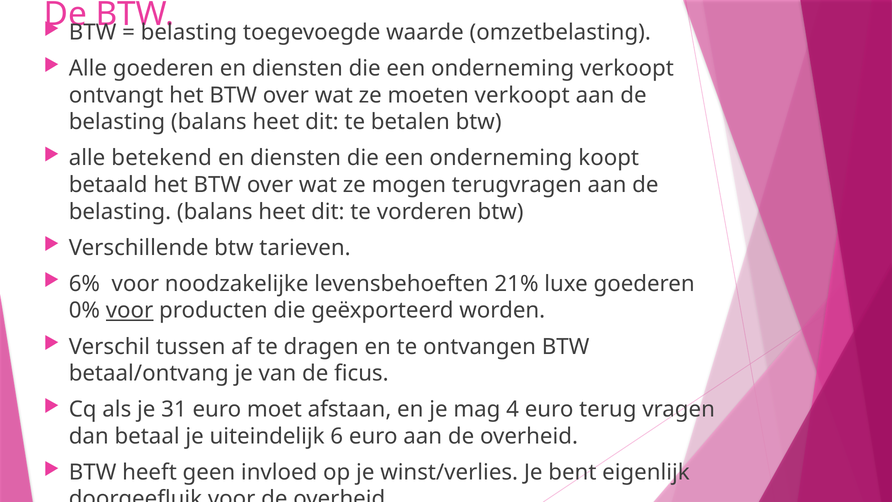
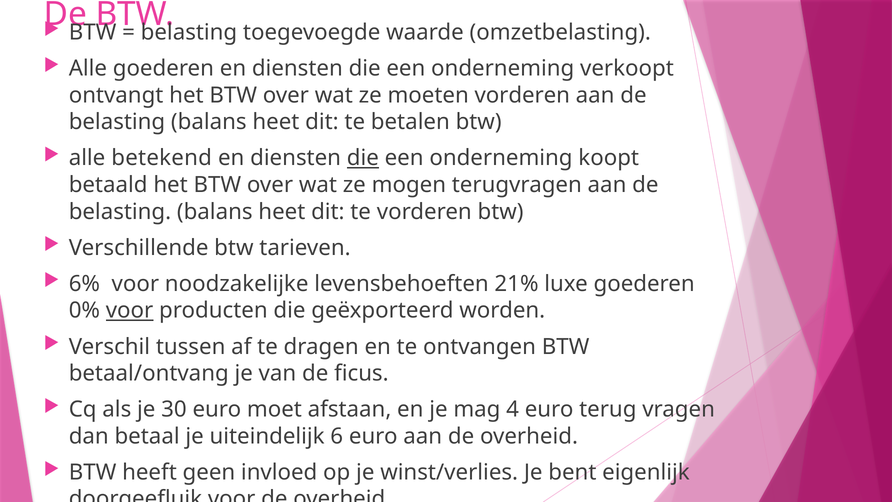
moeten verkoopt: verkoopt -> vorderen (522, 95)
die underline: none -> present (363, 158)
31: 31 -> 30 (174, 409)
